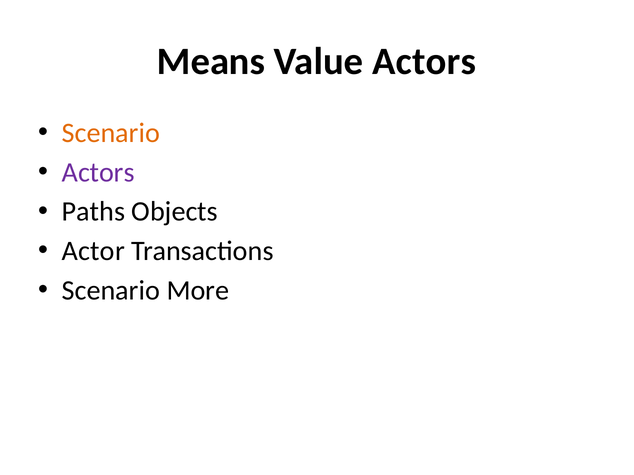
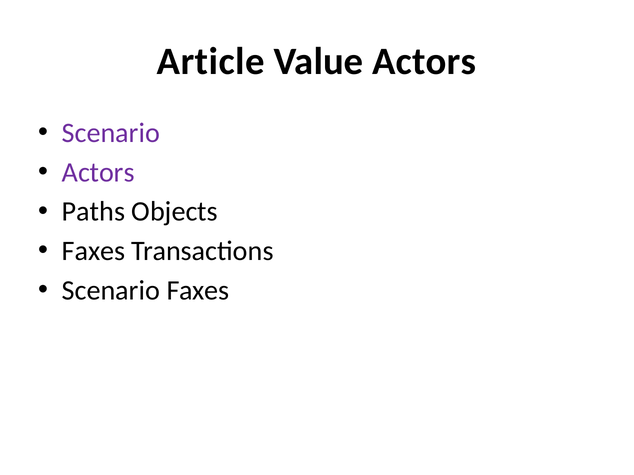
Means: Means -> Article (211, 61)
Scenario colour: orange -> purple (111, 133)
Actor: Actor -> Faxes (93, 251)
Scenario More: More -> Faxes (198, 291)
